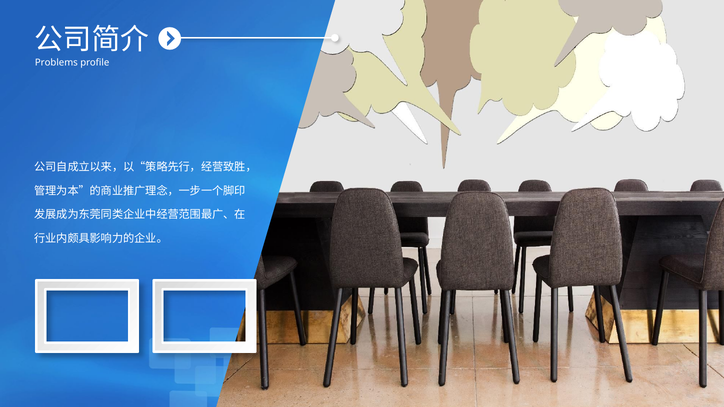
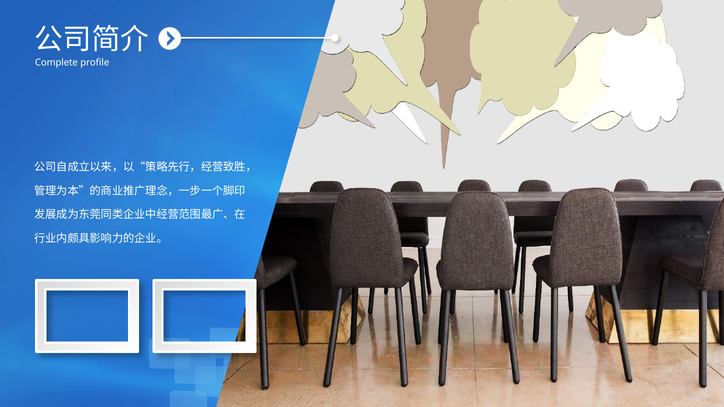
Problems: Problems -> Complete (56, 63)
